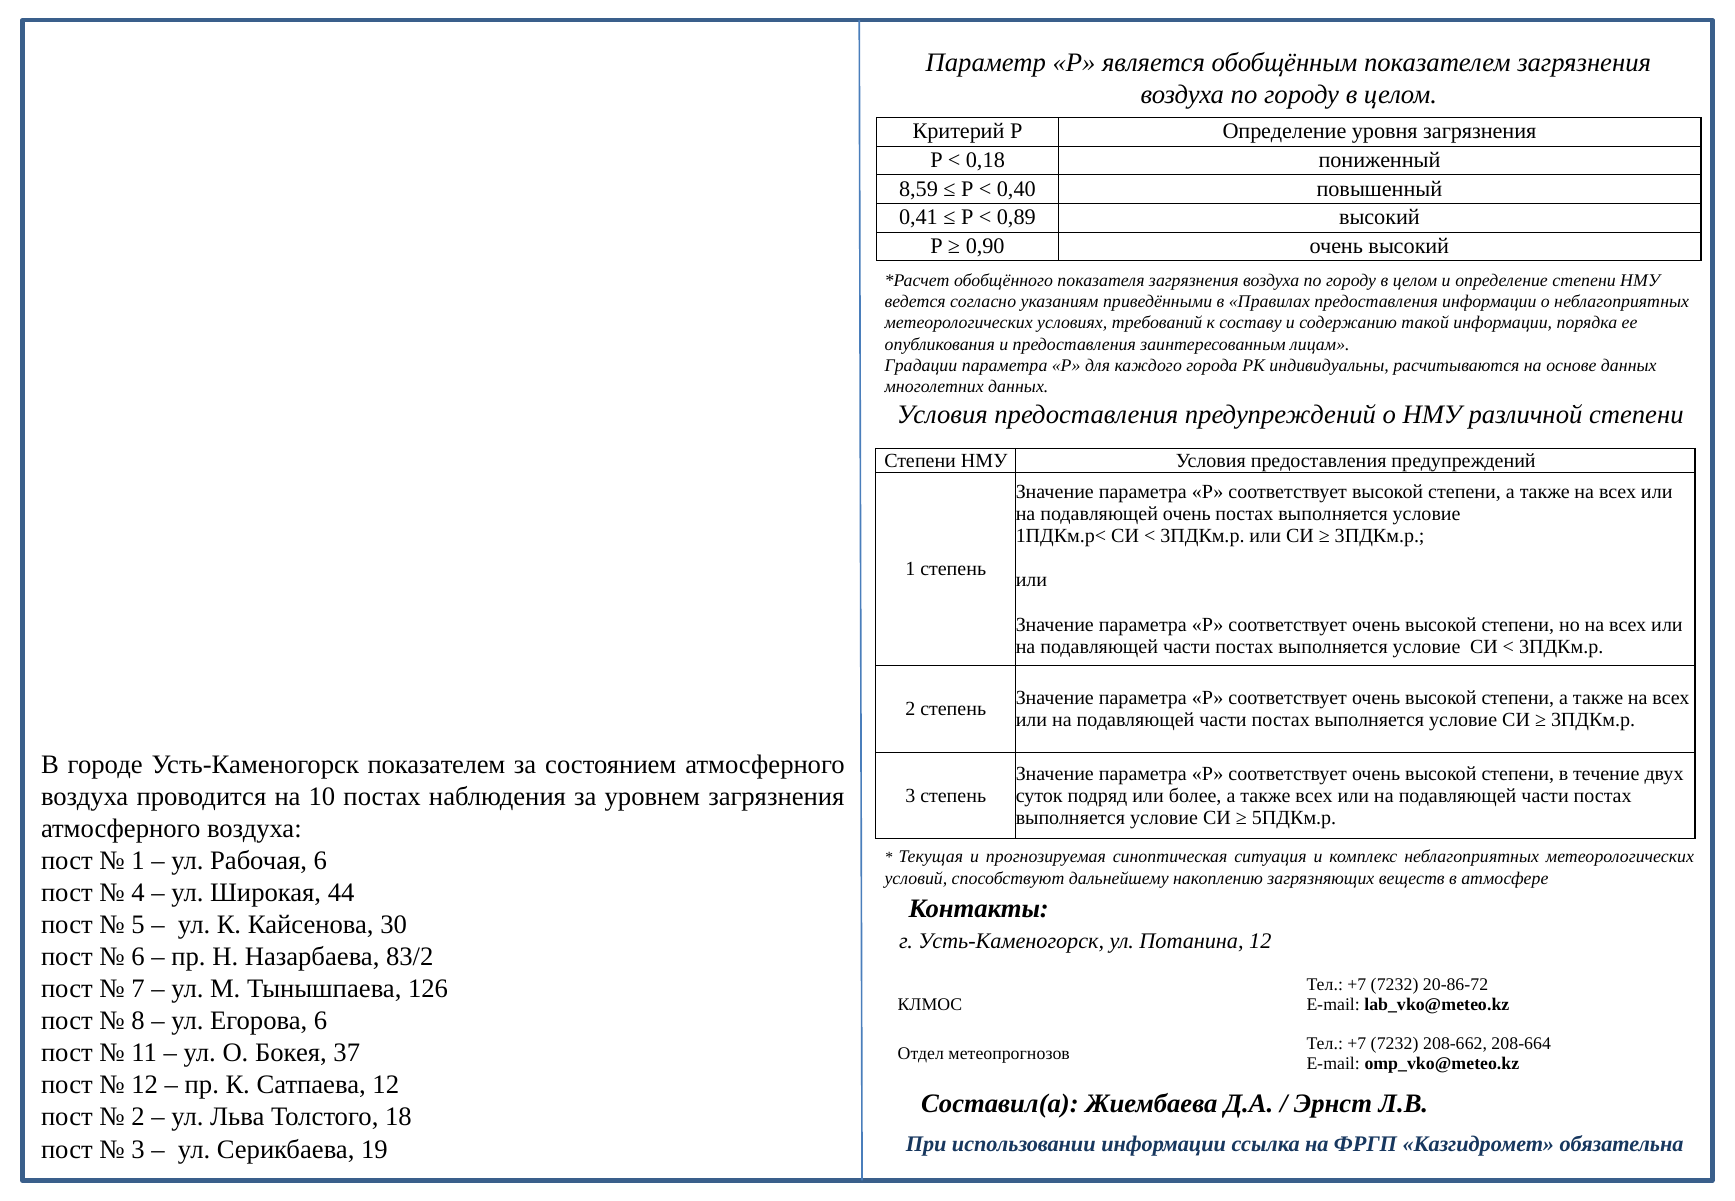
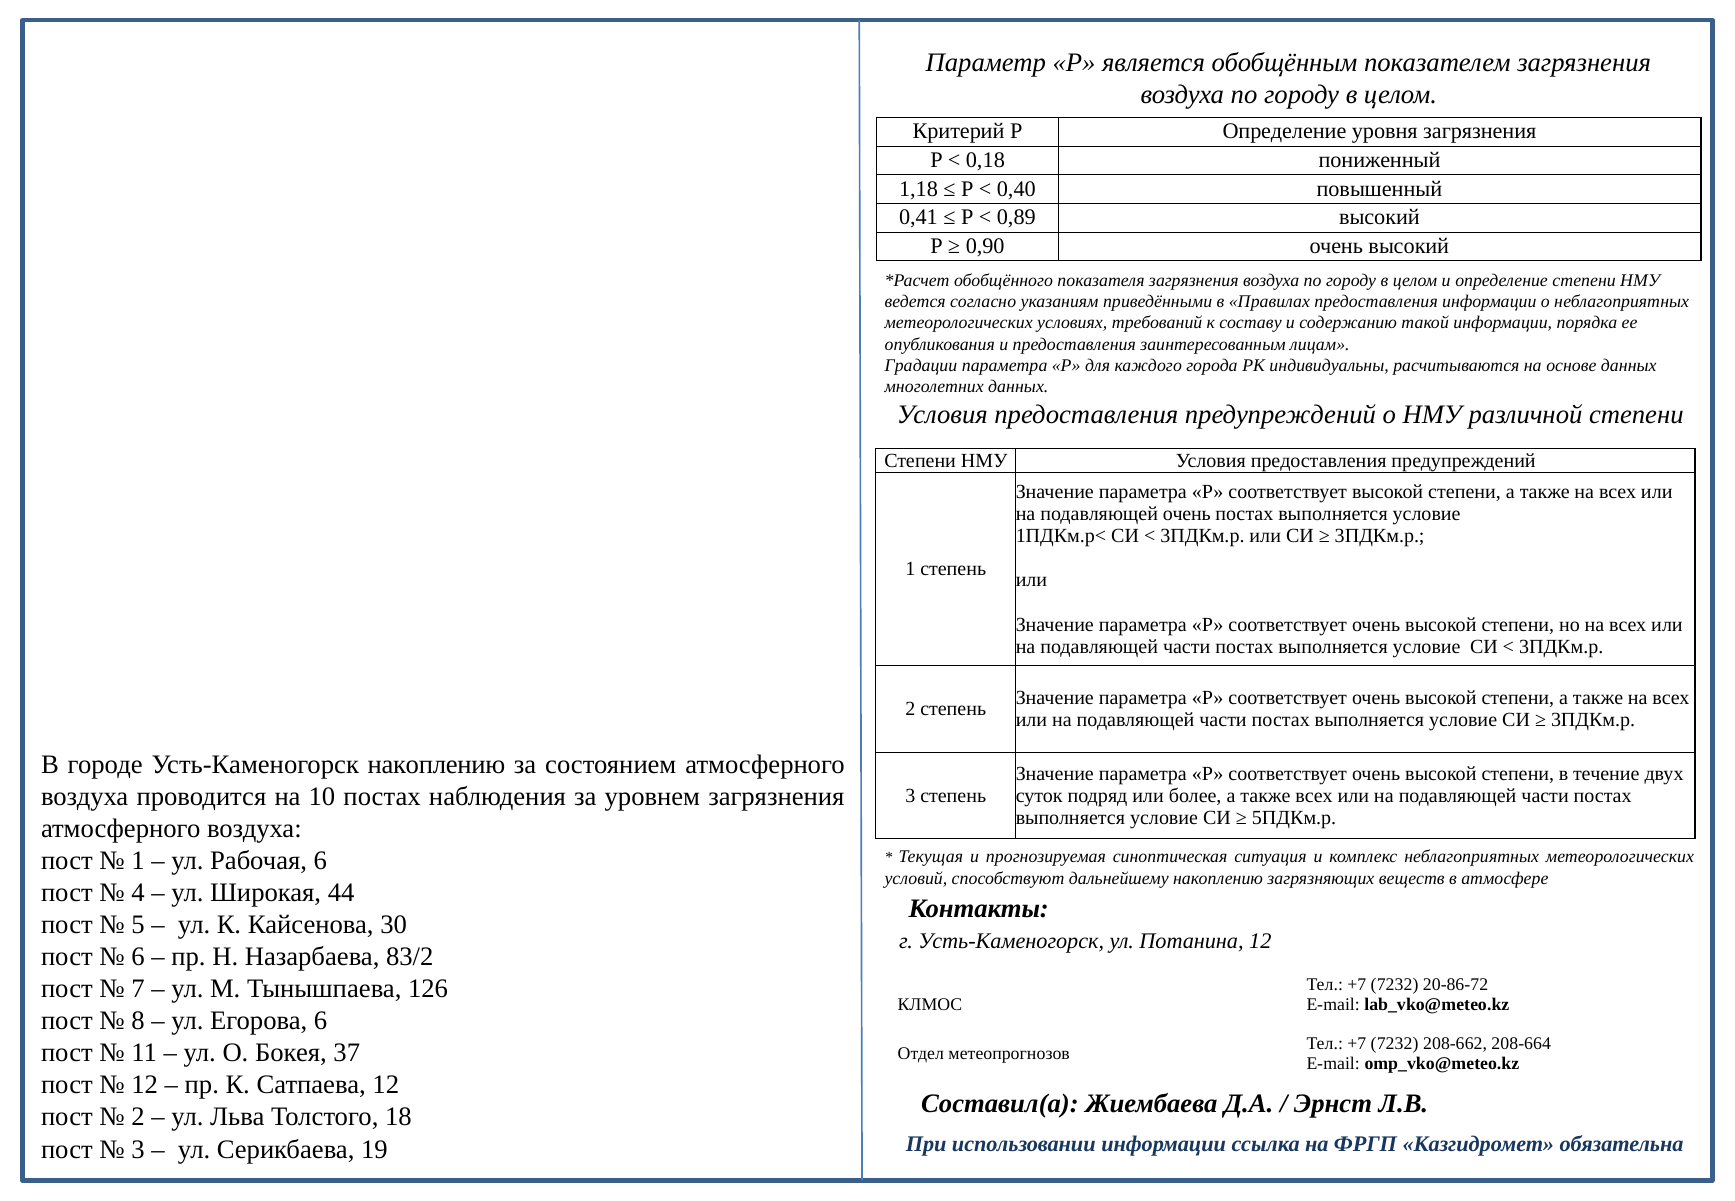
8,59: 8,59 -> 1,18 (919, 189)
Усть-Каменогорск показателем: показателем -> накоплению (436, 765)
